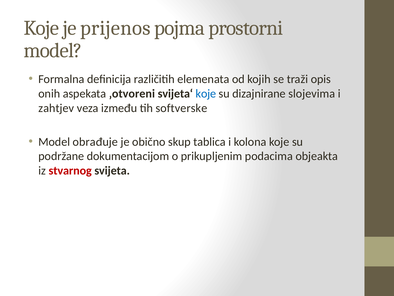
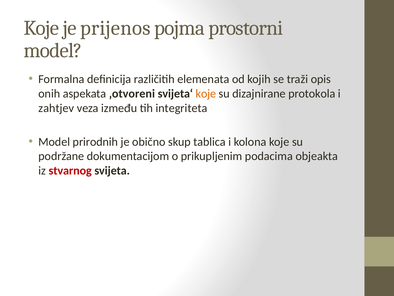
koje colour: blue -> orange (206, 93)
slojevima: slojevima -> protokola (312, 93)
softverske: softverske -> integriteta (181, 108)
obrađuje: obrađuje -> prirodnih (95, 142)
